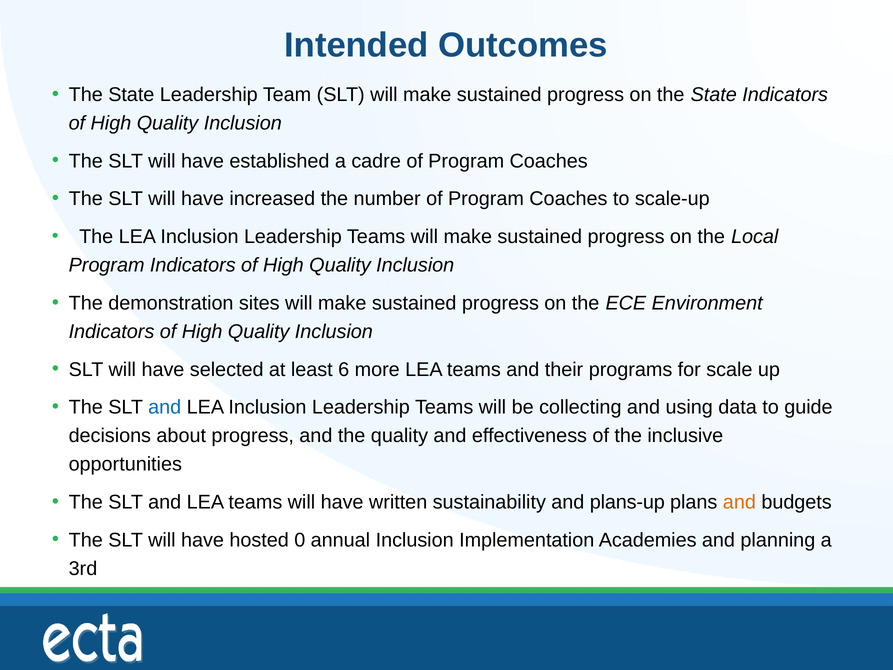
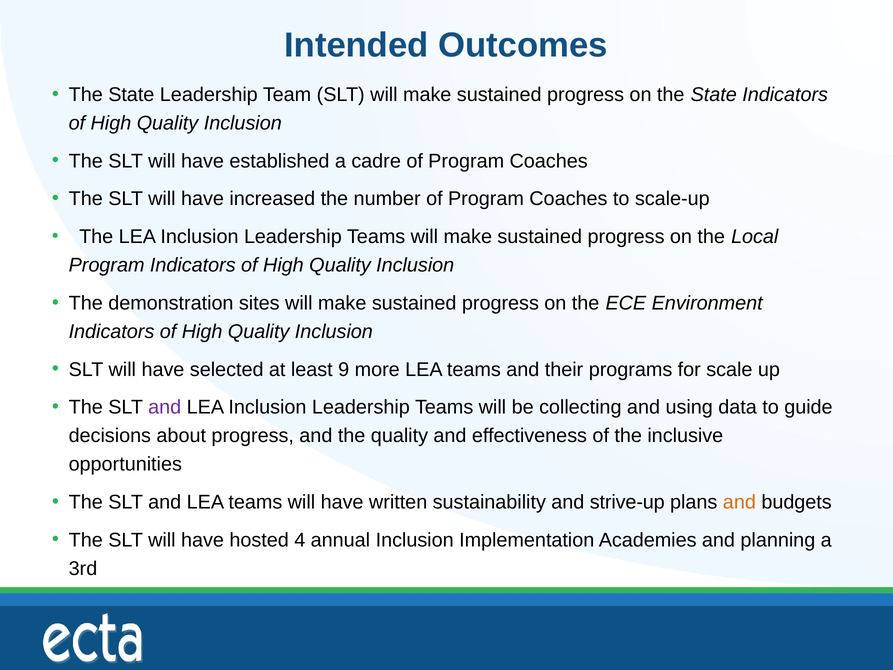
6: 6 -> 9 (344, 369)
and colour: blue -> purple (165, 407)
plans-up: plans-up -> strive-up (627, 502)
0: 0 -> 4 (300, 540)
